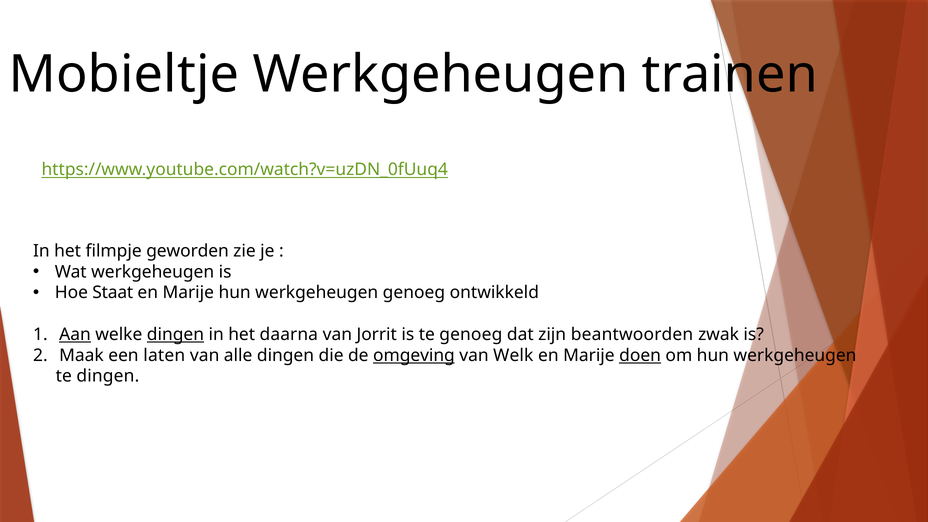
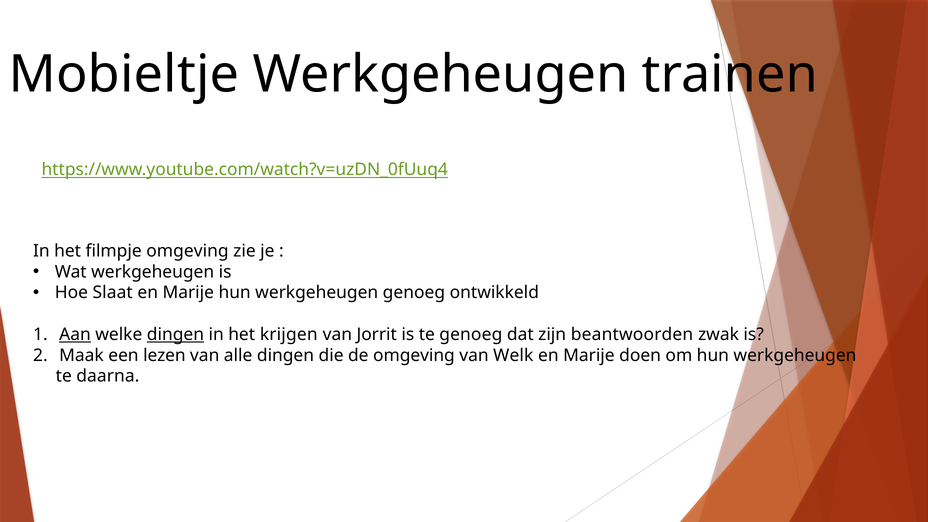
filmpje geworden: geworden -> omgeving (187, 251)
Staat: Staat -> Slaat (113, 293)
daarna: daarna -> krijgen (289, 334)
laten: laten -> lezen (164, 355)
omgeving underline: present -> none (414, 355)
doen underline: present -> none (640, 355)
te dingen: dingen -> daarna (108, 376)
